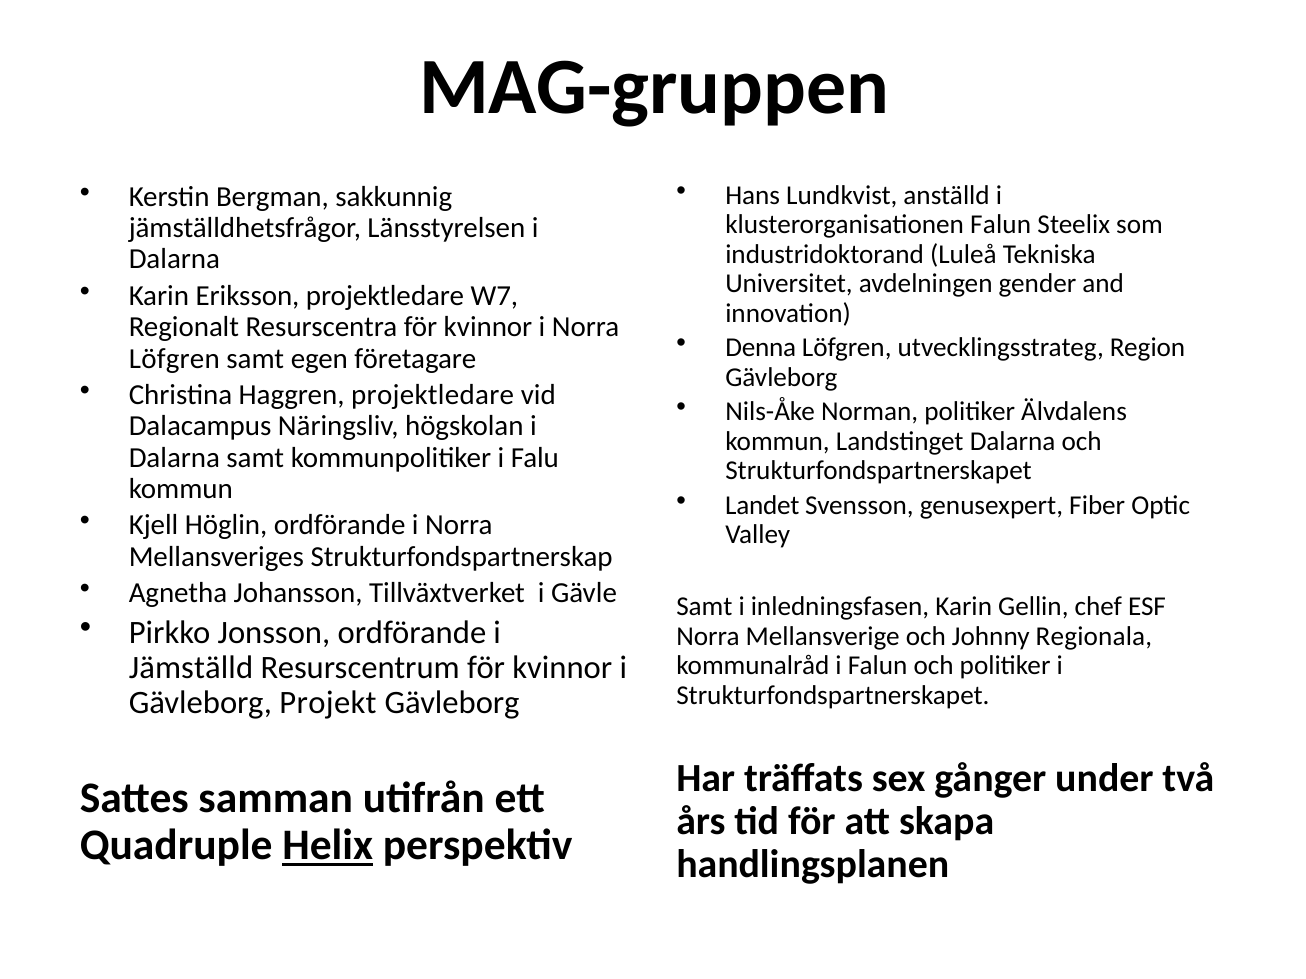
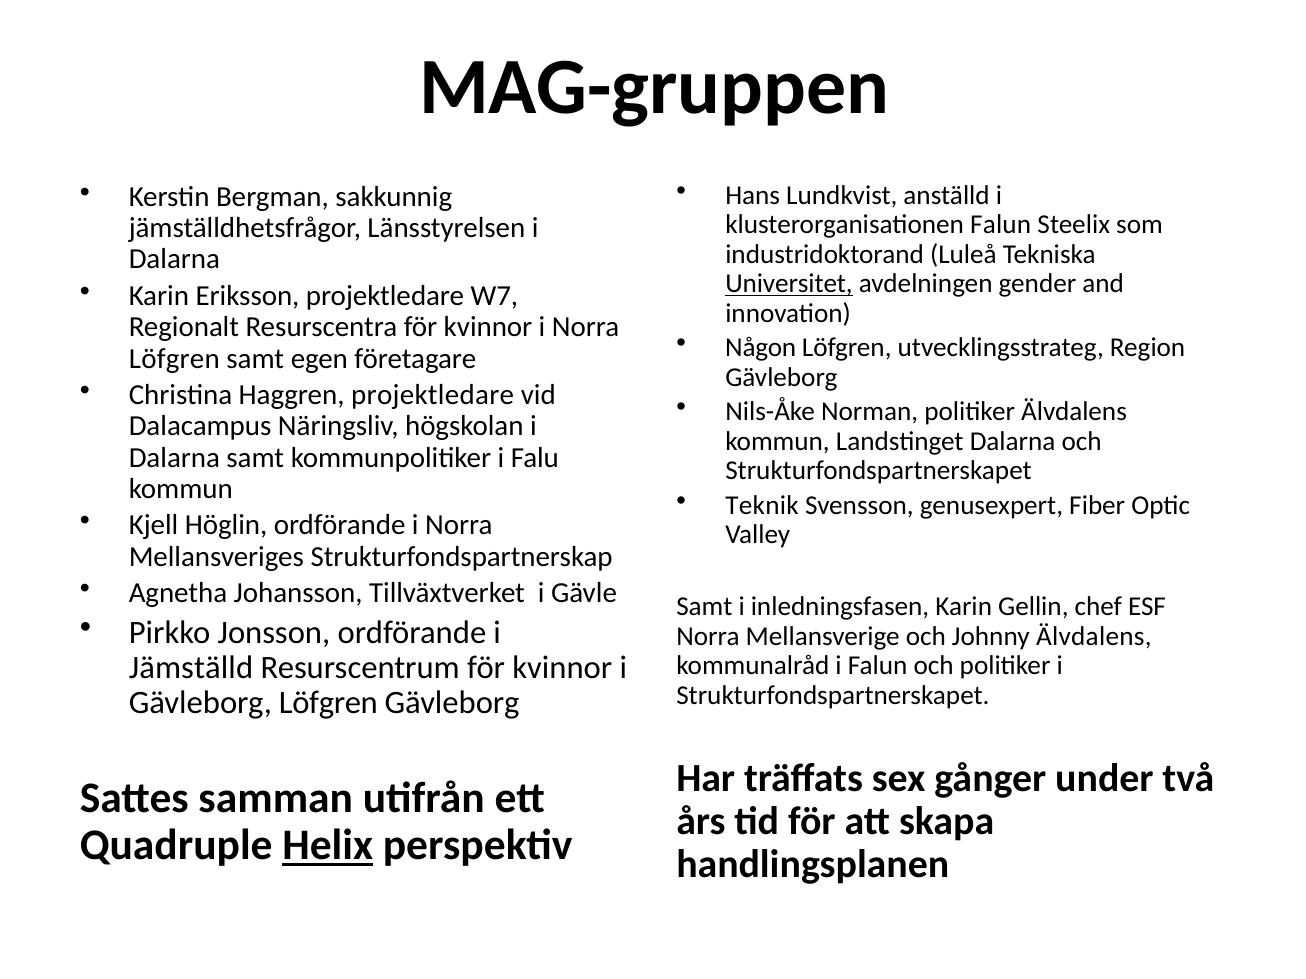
Universitet underline: none -> present (789, 284)
Denna: Denna -> Någon (761, 348)
Landet: Landet -> Teknik (762, 505)
Johnny Regionala: Regionala -> Älvdalens (1094, 637)
Gävleborg Projekt: Projekt -> Löfgren (328, 704)
